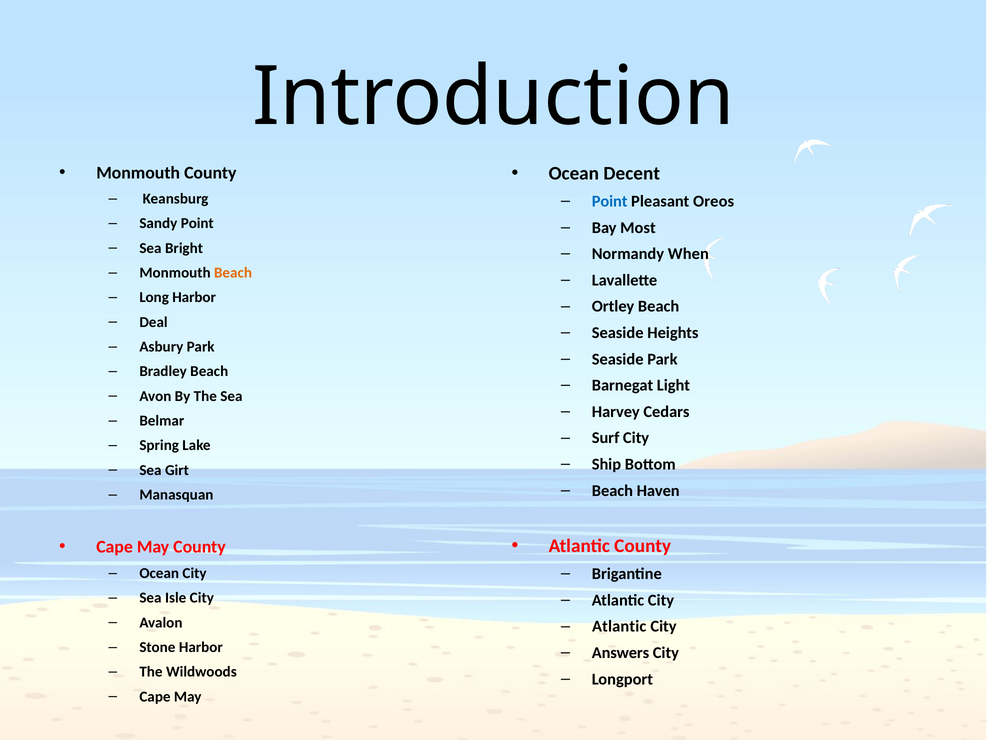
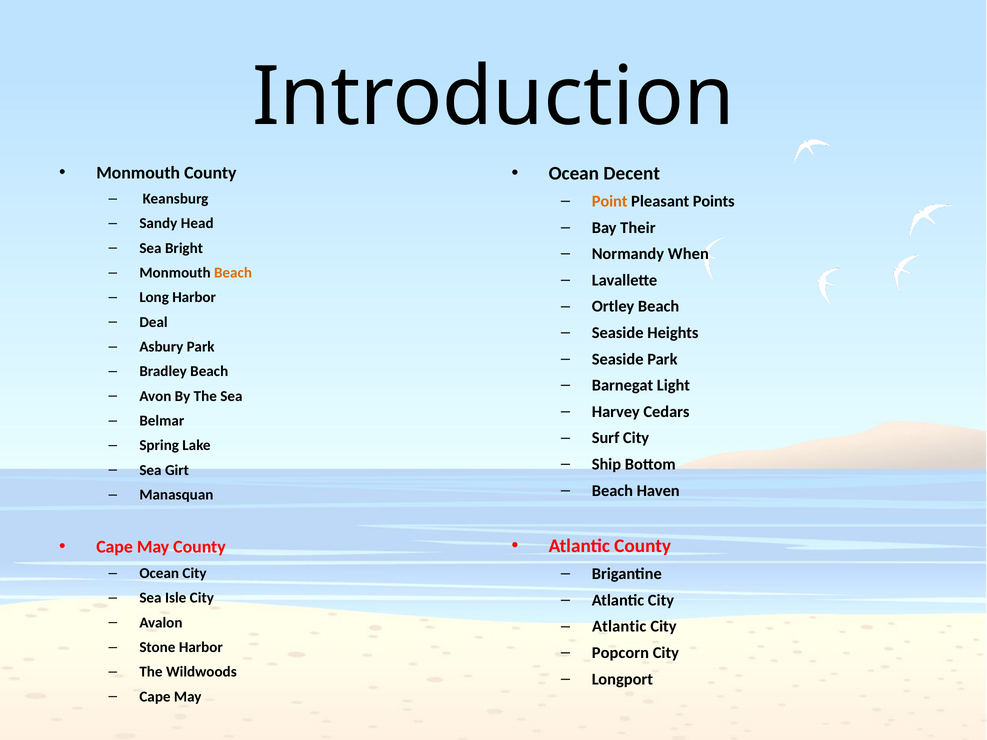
Point colour: blue -> orange (610, 201)
Oreos: Oreos -> Points (714, 201)
Sandy Point: Point -> Head (197, 224)
Most: Most -> Their (638, 228)
Answers: Answers -> Popcorn (620, 653)
